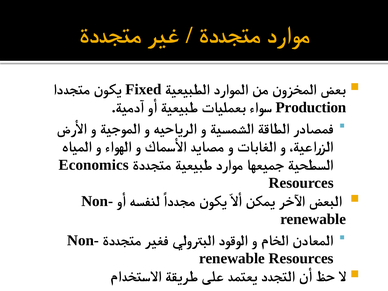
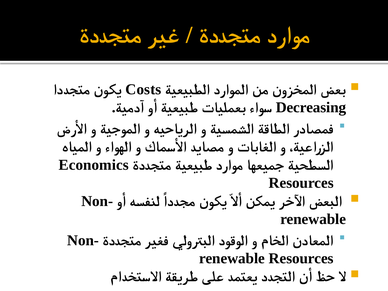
Fixed: Fixed -> Costs (143, 89)
Production: Production -> Decreasing (311, 107)
